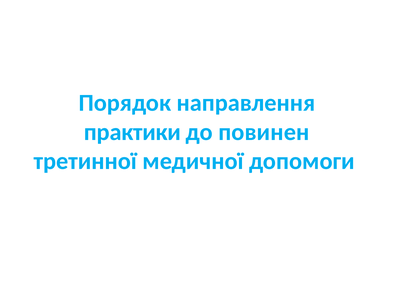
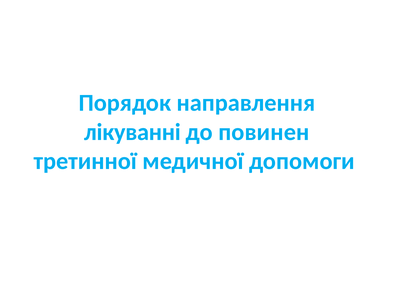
практики: практики -> лікуванні (132, 132)
